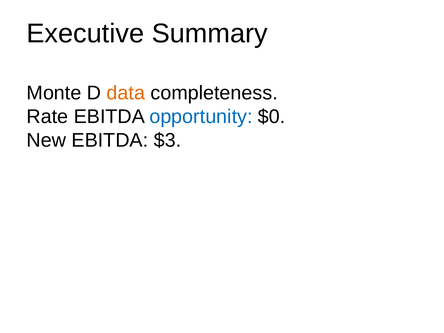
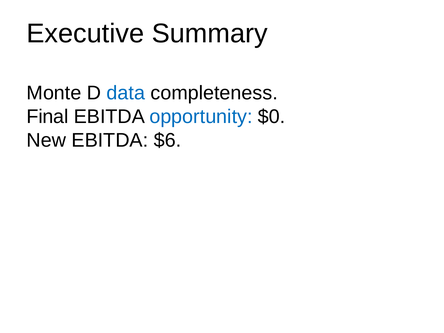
data colour: orange -> blue (126, 93)
Rate: Rate -> Final (47, 117)
$3: $3 -> $6 (167, 140)
